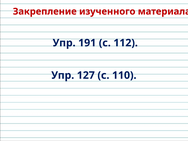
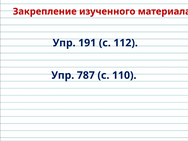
127: 127 -> 787 (86, 75)
